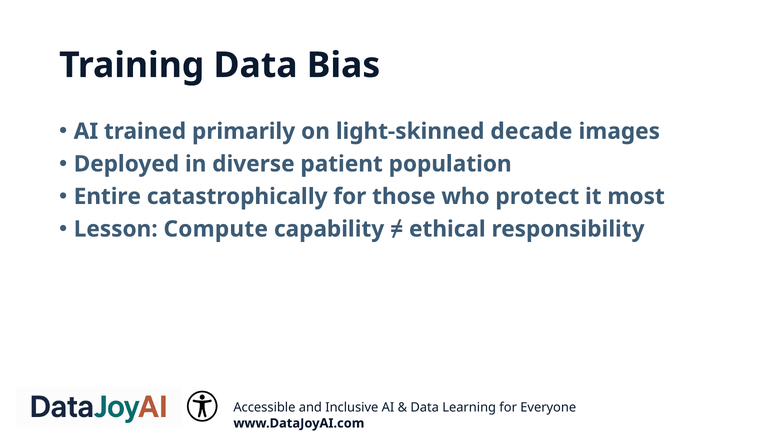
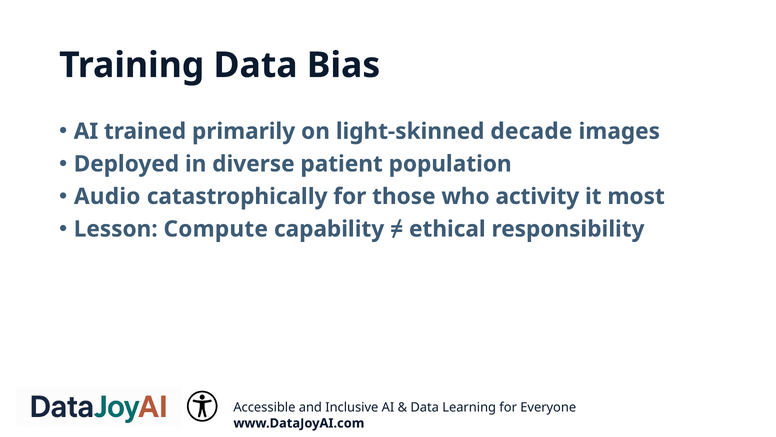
Entire: Entire -> Audio (107, 196)
protect: protect -> activity (537, 196)
